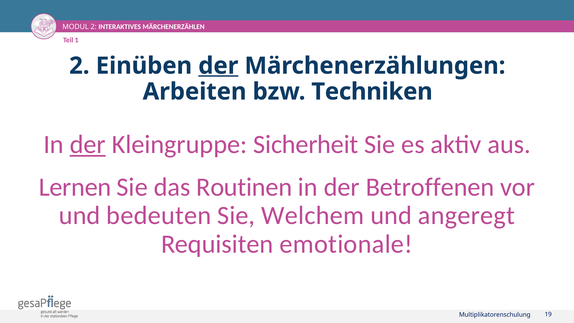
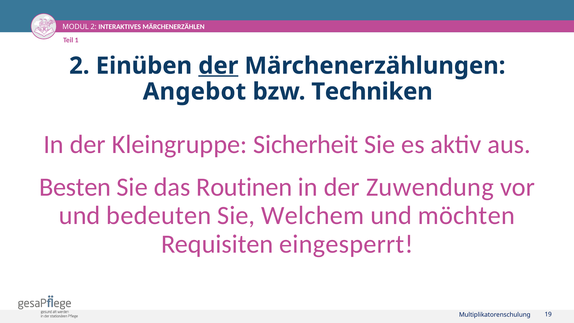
Arbeiten: Arbeiten -> Angebot (194, 92)
der underline: present -> none (88, 145)
Lernen: Lernen -> Besten (75, 187)
Betroffenen: Betroffenen -> Zuwendung (430, 187)
angeregt: angeregt -> möchten (466, 216)
emotionale: emotionale -> eingesperrt (346, 244)
